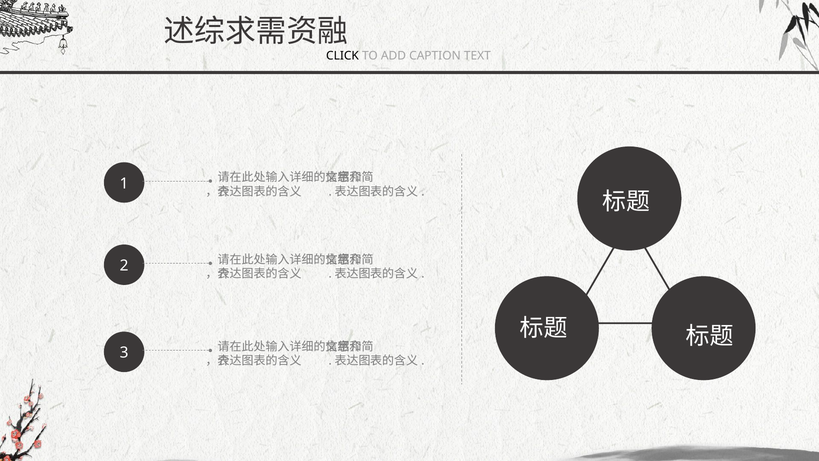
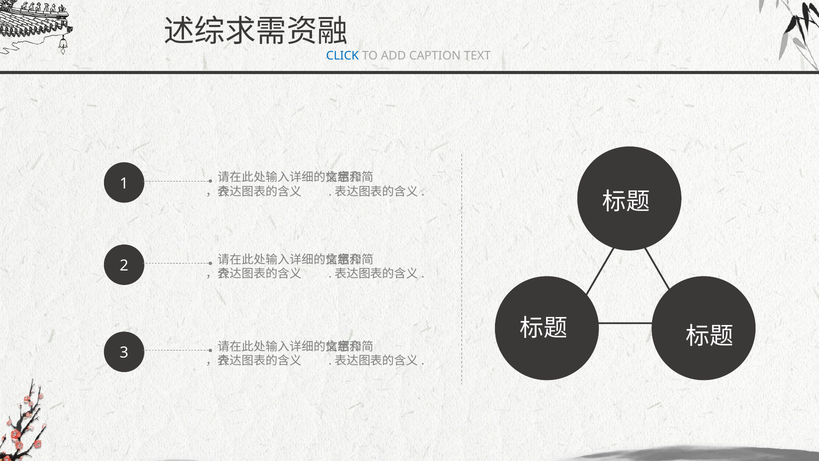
CLICK colour: black -> blue (342, 56)
